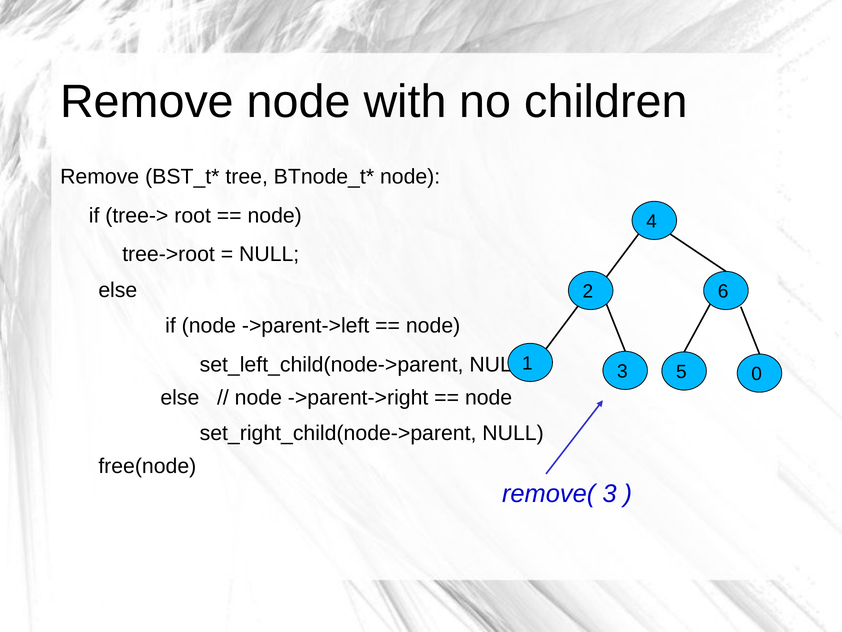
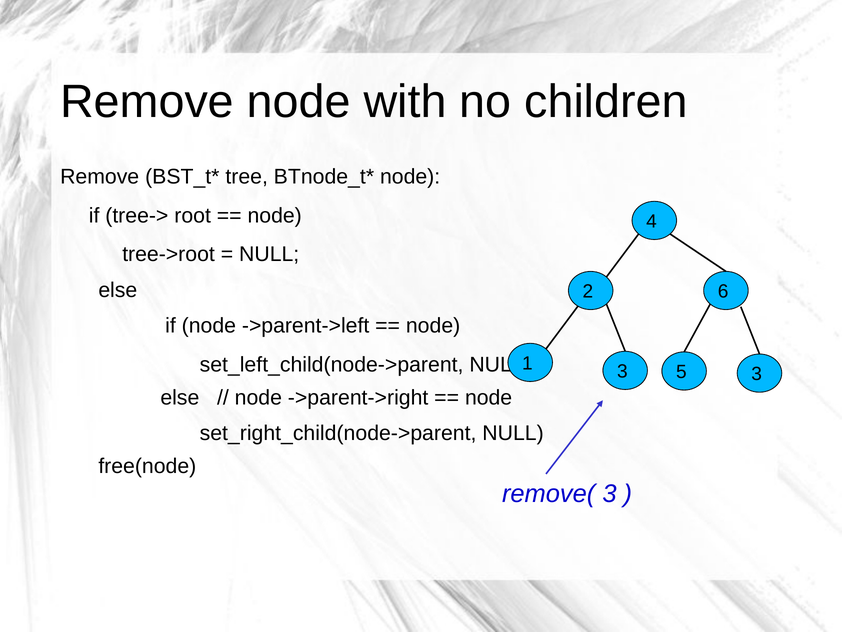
5 0: 0 -> 3 (757, 374)
